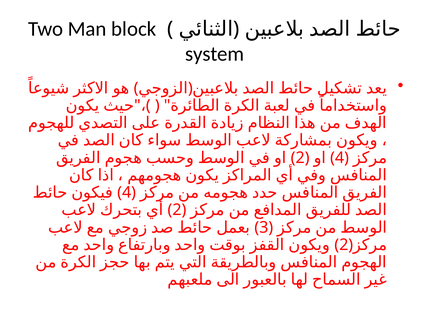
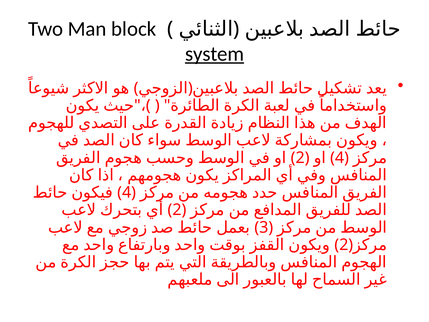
system underline: none -> present (215, 54)
